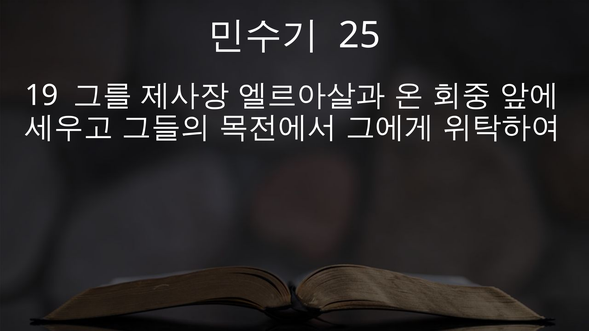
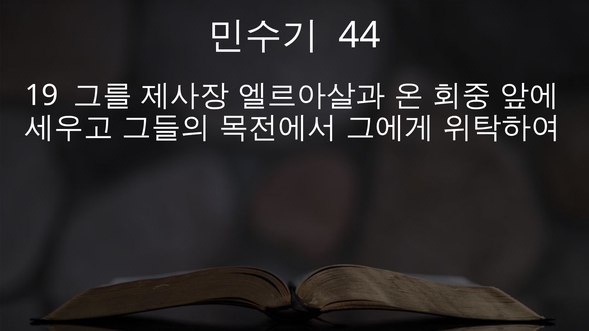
25: 25 -> 44 (360, 35)
